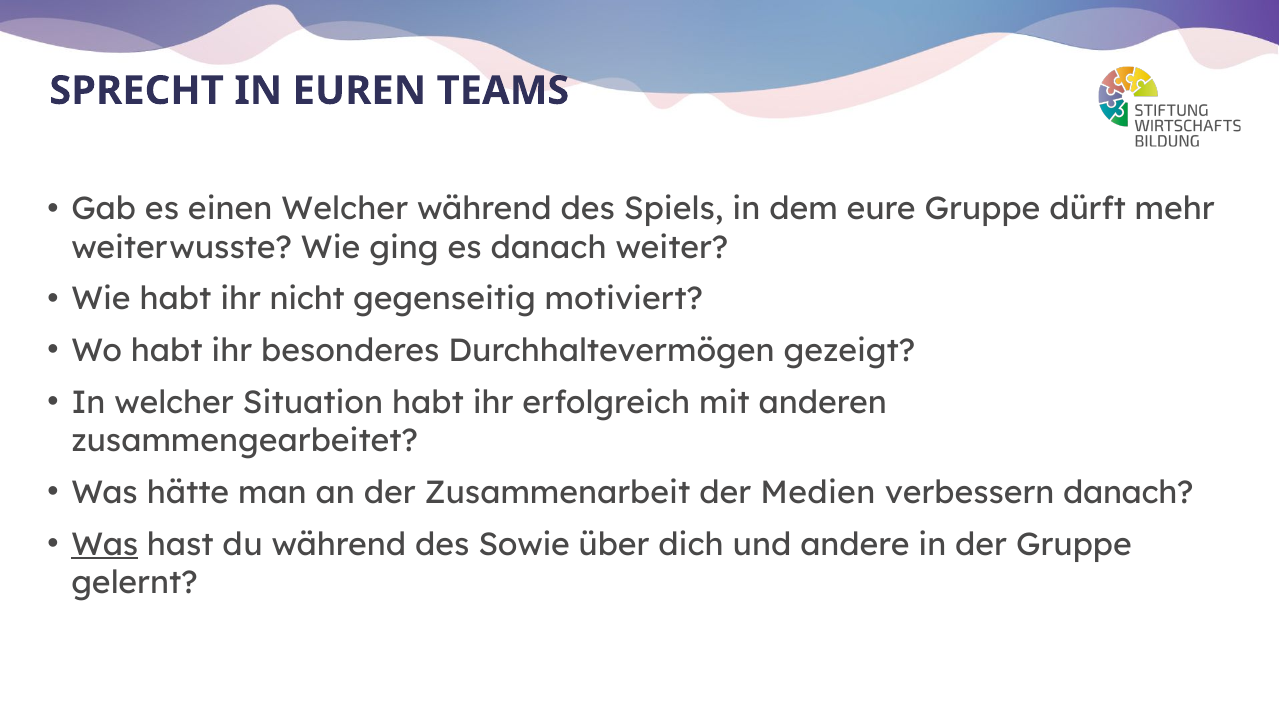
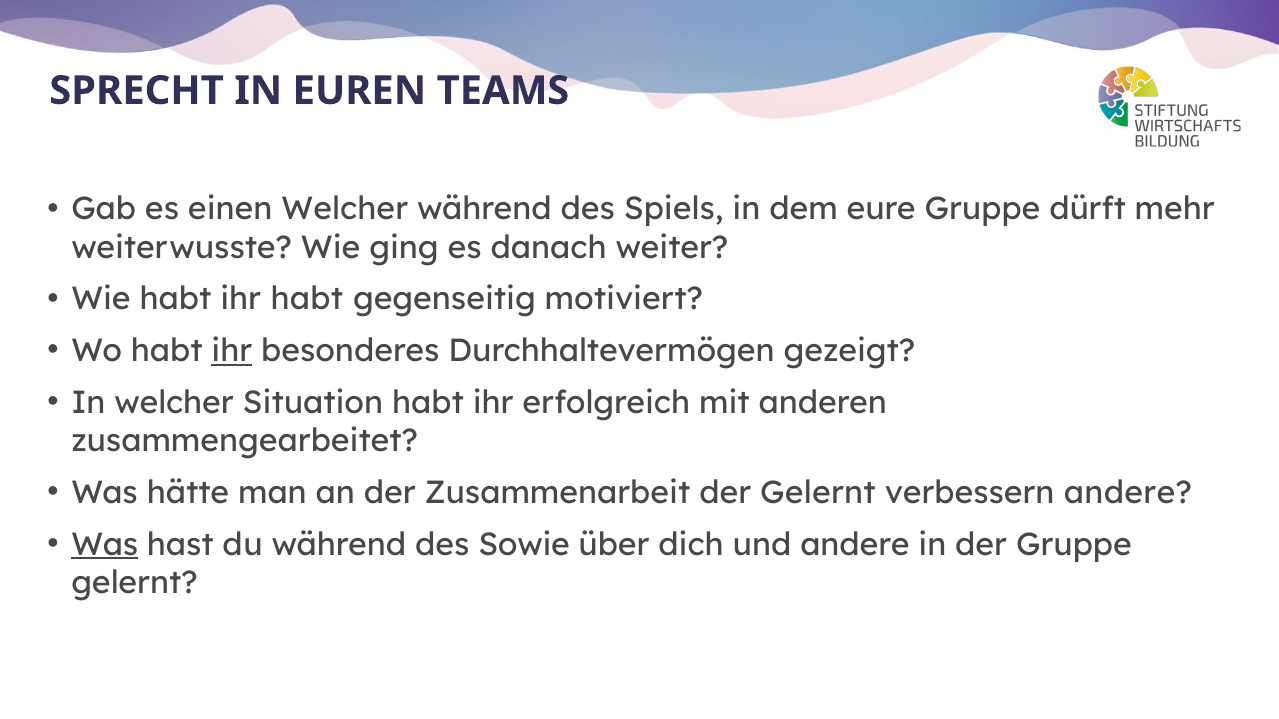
ihr nicht: nicht -> habt (307, 300)
ihr underline: none -> present (232, 351)
der Medien: Medien -> Gelernt (818, 493)
verbessern danach: danach -> andere (1128, 493)
